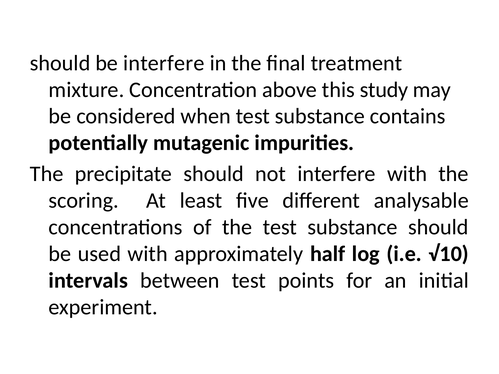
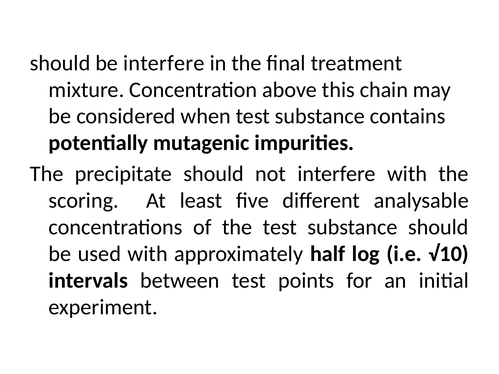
study: study -> chain (384, 90)
